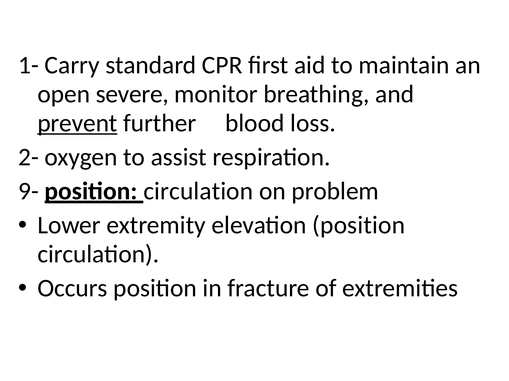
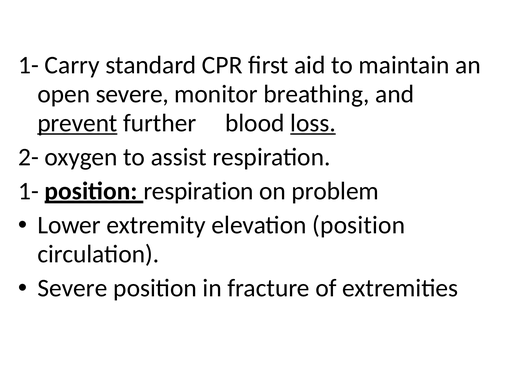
loss underline: none -> present (313, 123)
9-: 9- -> 1- (29, 192)
circulation: circulation -> respiration (198, 192)
Occurs: Occurs -> Severe (72, 289)
